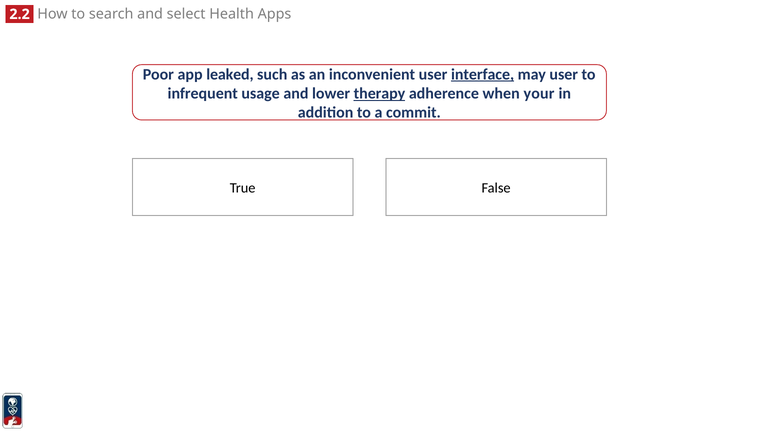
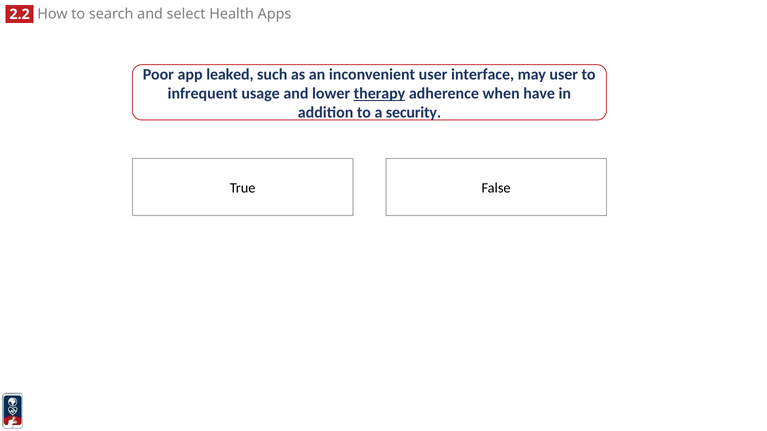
interface underline: present -> none (483, 74)
your: your -> have (539, 94)
commit: commit -> security (413, 113)
